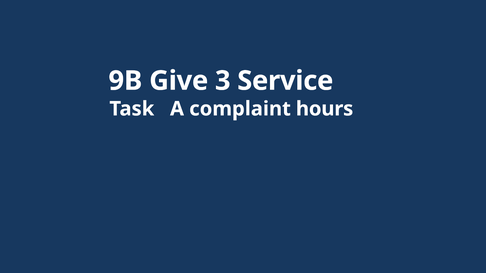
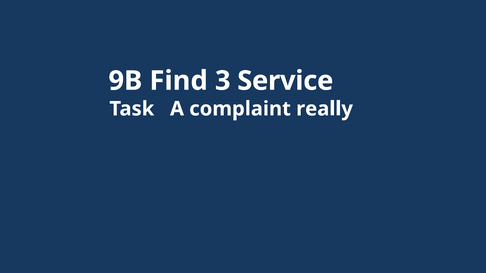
Give: Give -> Find (179, 81)
hours: hours -> really (325, 109)
